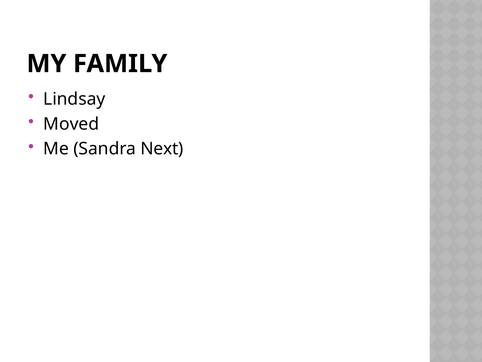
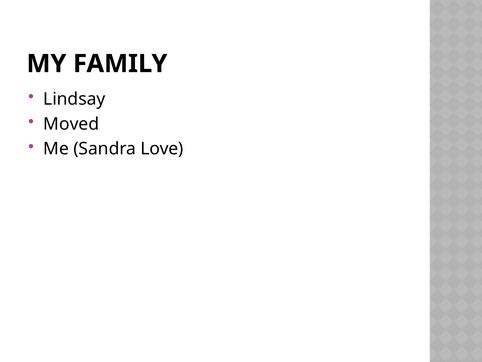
Next: Next -> Love (162, 149)
